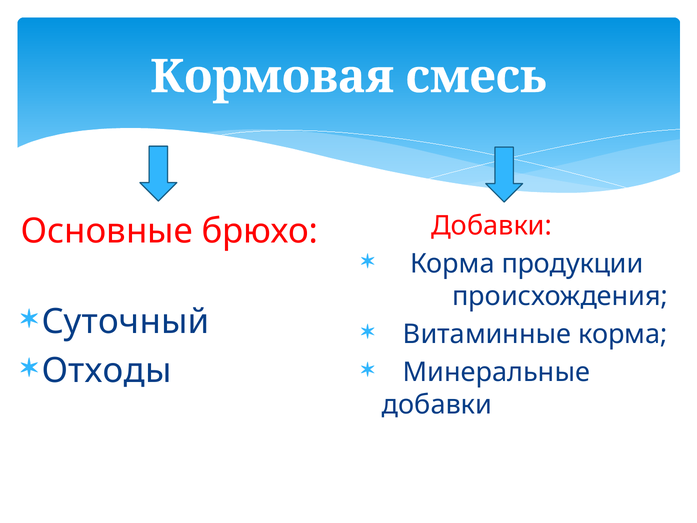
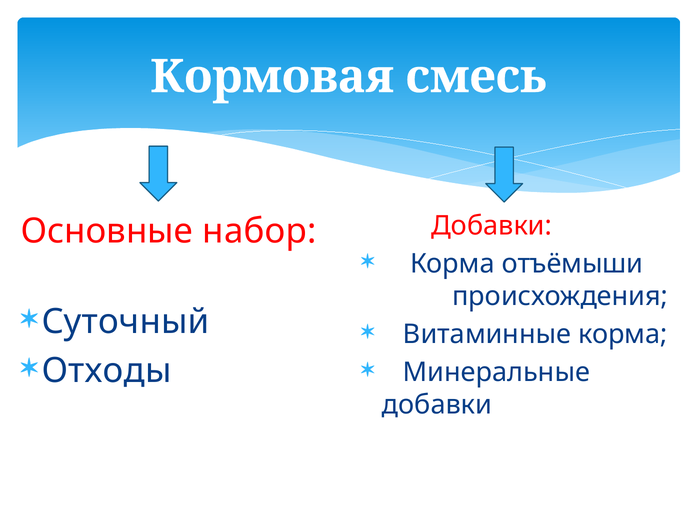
брюхо: брюхо -> набор (260, 231)
продукции: продукции -> отъёмыши (572, 264)
